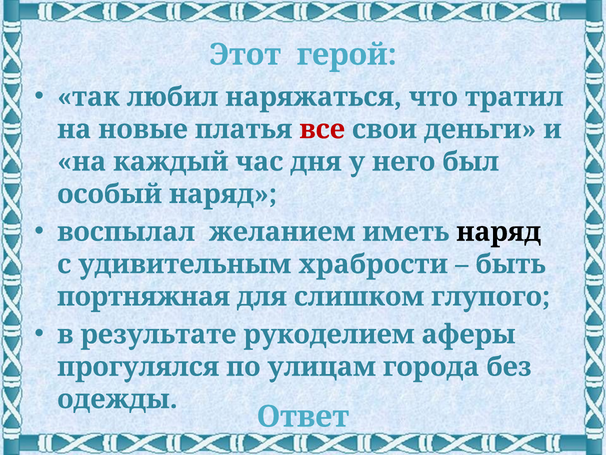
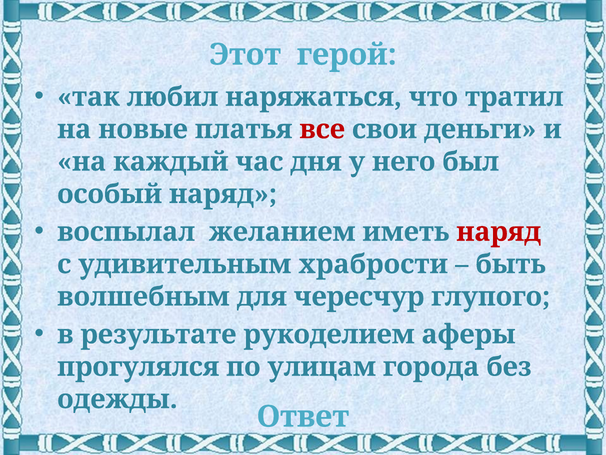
наряд colour: black -> red (499, 232)
портняжная: портняжная -> волшебным (143, 296)
слишком: слишком -> чересчур (359, 296)
